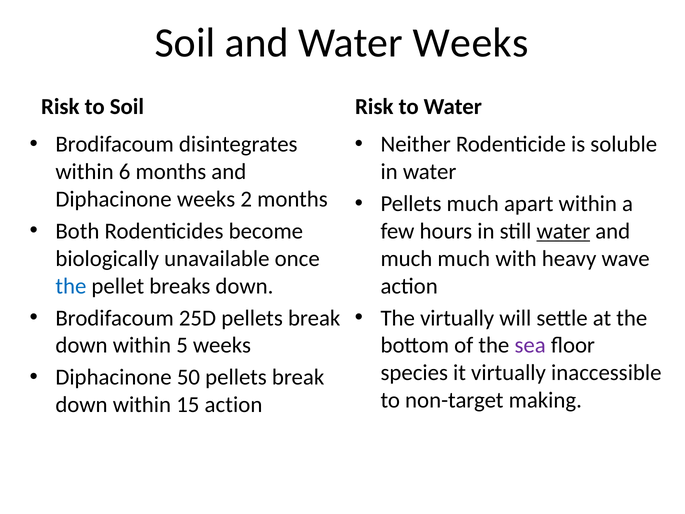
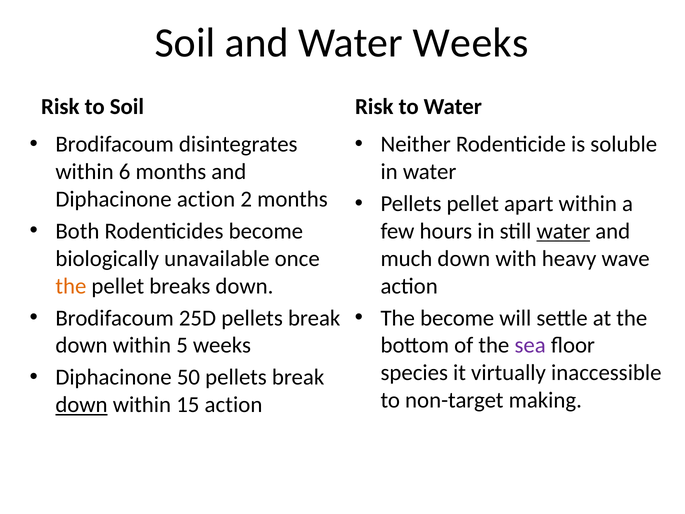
Diphacinone weeks: weeks -> action (206, 199)
Pellets much: much -> pellet (473, 204)
much much: much -> down (464, 258)
the colour: blue -> orange (71, 286)
The virtually: virtually -> become (457, 318)
down underline: none -> present (81, 405)
